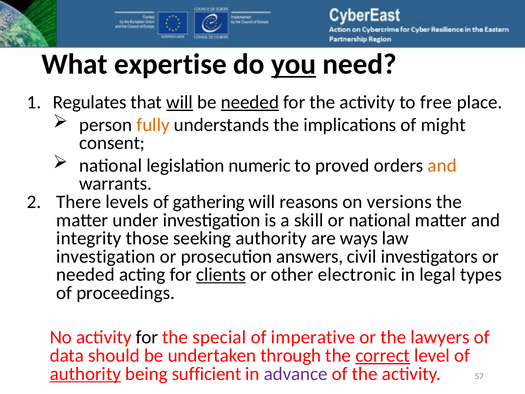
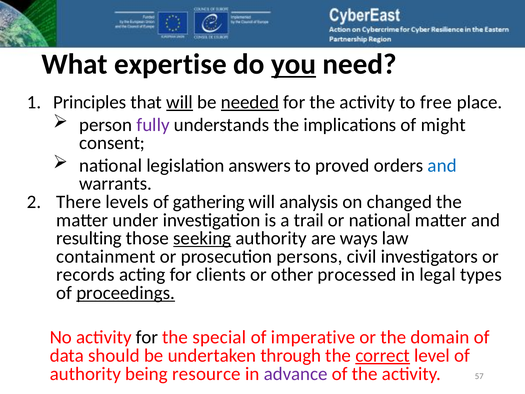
Regulates: Regulates -> Principles (90, 102)
fully colour: orange -> purple (153, 125)
numeric: numeric -> answers (260, 165)
and colour: orange -> blue (442, 165)
reasons: reasons -> analysis (309, 202)
versions: versions -> changed (399, 202)
skill: skill -> trail (309, 220)
integrity: integrity -> resulting (89, 238)
seeking underline: none -> present (202, 238)
investigation: investigation -> containment (106, 256)
answers: answers -> persons (310, 256)
needed: needed -> records (86, 275)
clients underline: present -> none (221, 275)
electronic: electronic -> processed (357, 275)
proceedings underline: none -> present (126, 293)
lawyers: lawyers -> domain (440, 337)
authority underline: present -> none (85, 374)
sufficient: sufficient -> resource (206, 374)
